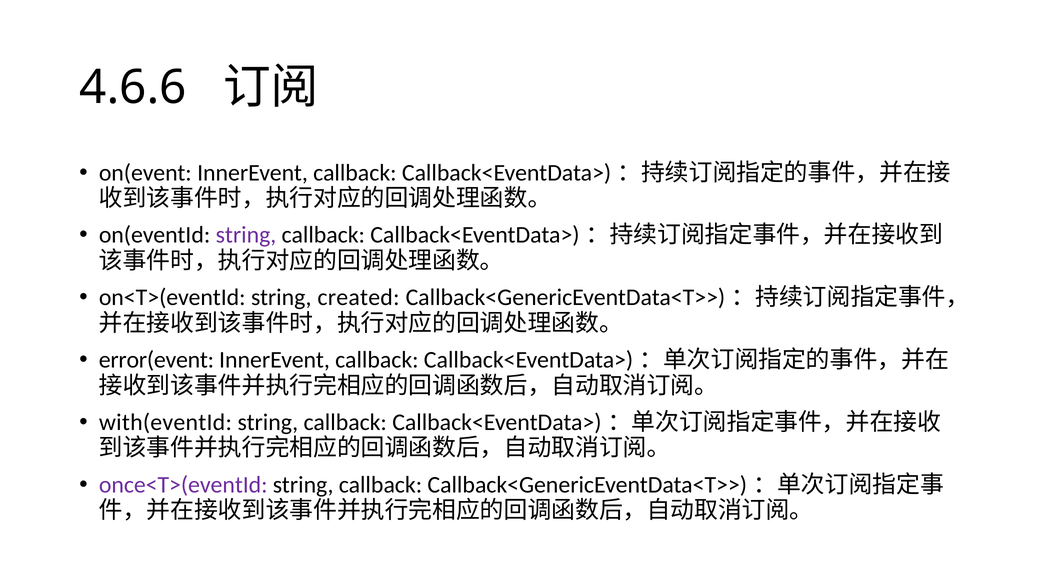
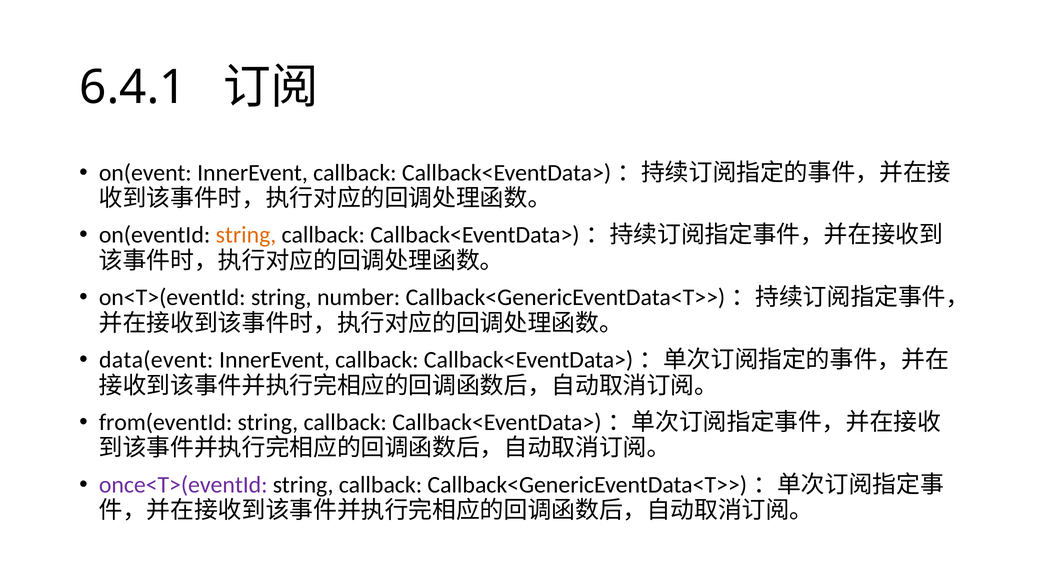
4.6.6: 4.6.6 -> 6.4.1 (133, 87)
string colour: purple -> orange (246, 235)
created: created -> number (359, 297)
error(event: error(event -> data(event (156, 360)
with(eventId: with(eventId -> from(eventId (166, 422)
